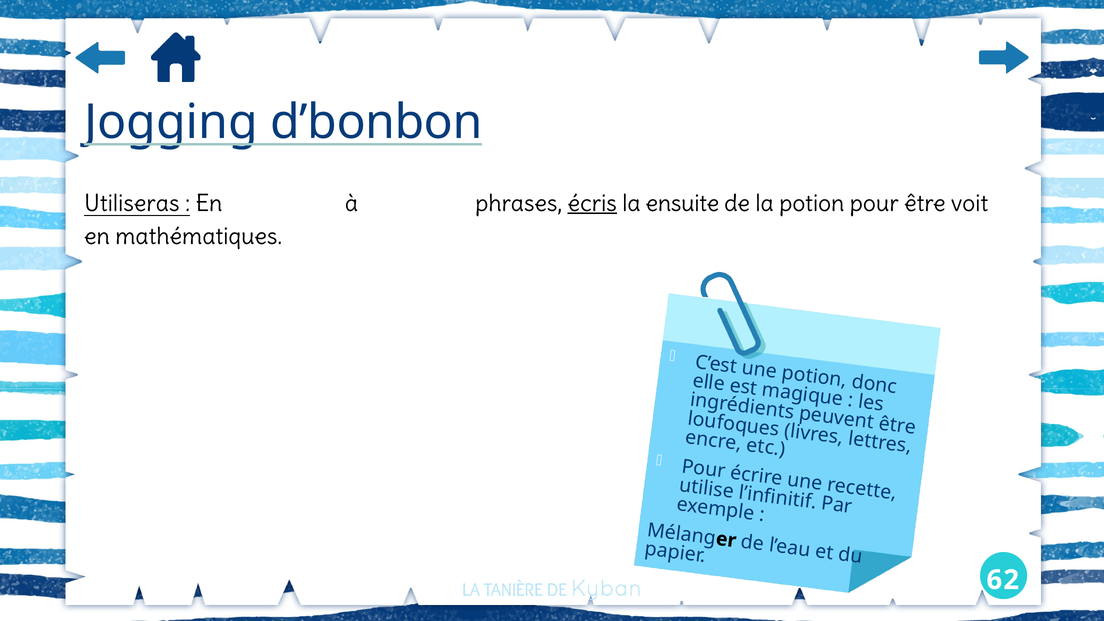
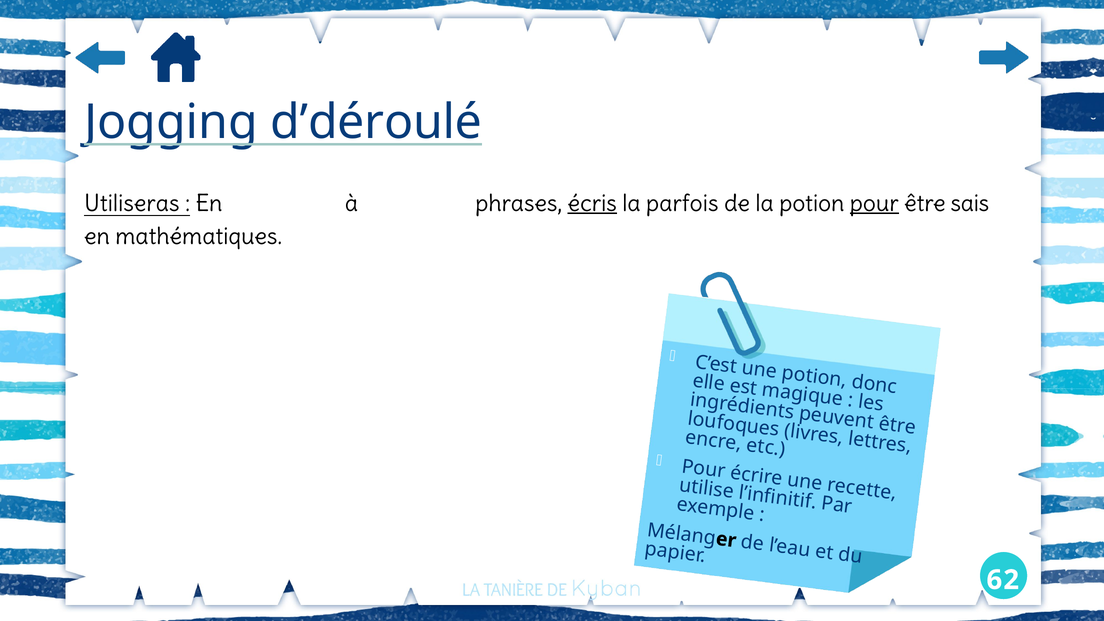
d’bonbon: d’bonbon -> d’déroulé (376, 123)
ensuite: ensuite -> parfois (682, 203)
pour underline: none -> present (874, 203)
voit: voit -> sais (970, 203)
